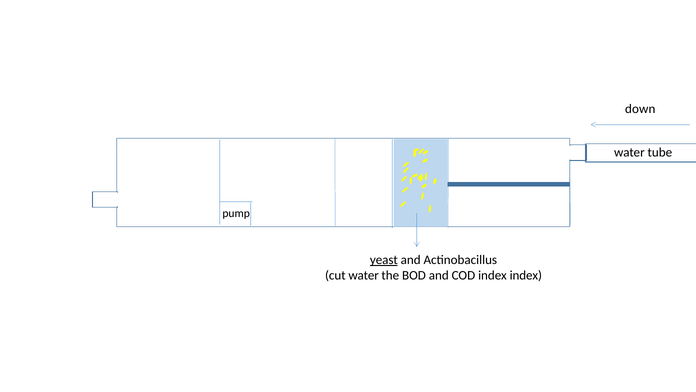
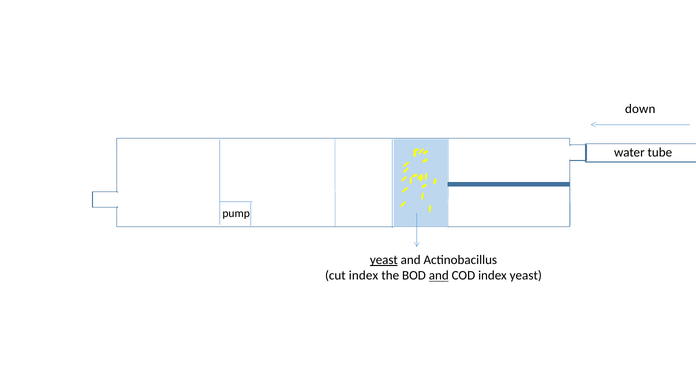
cut water: water -> index (363, 275)
and underline: none -> present (439, 275)
index index: index -> yeast (526, 275)
